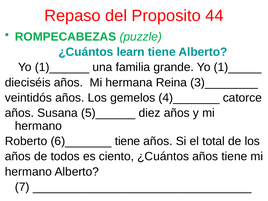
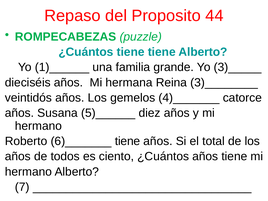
¿Cuántos learn: learn -> tiene (131, 52)
1)_____: 1)_____ -> 3)_____ (238, 67)
